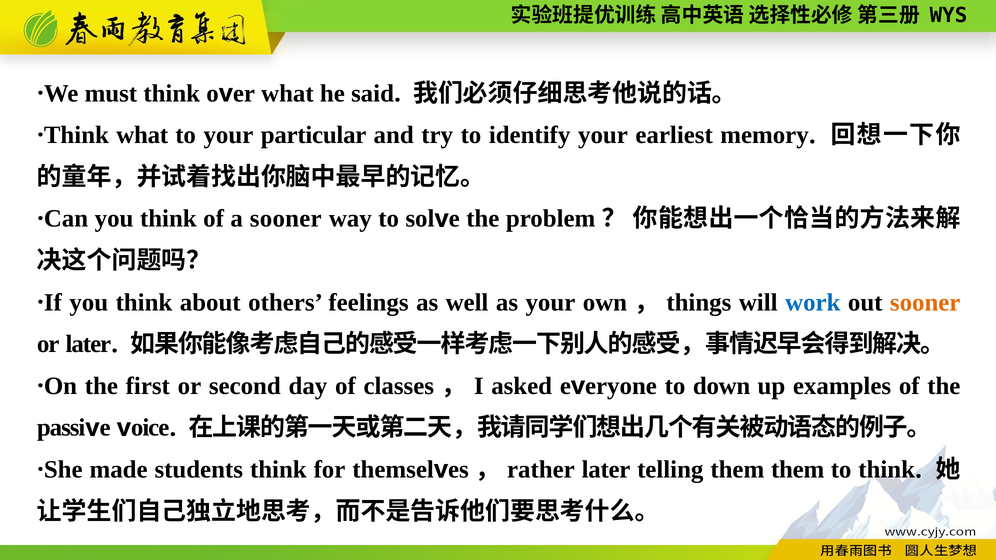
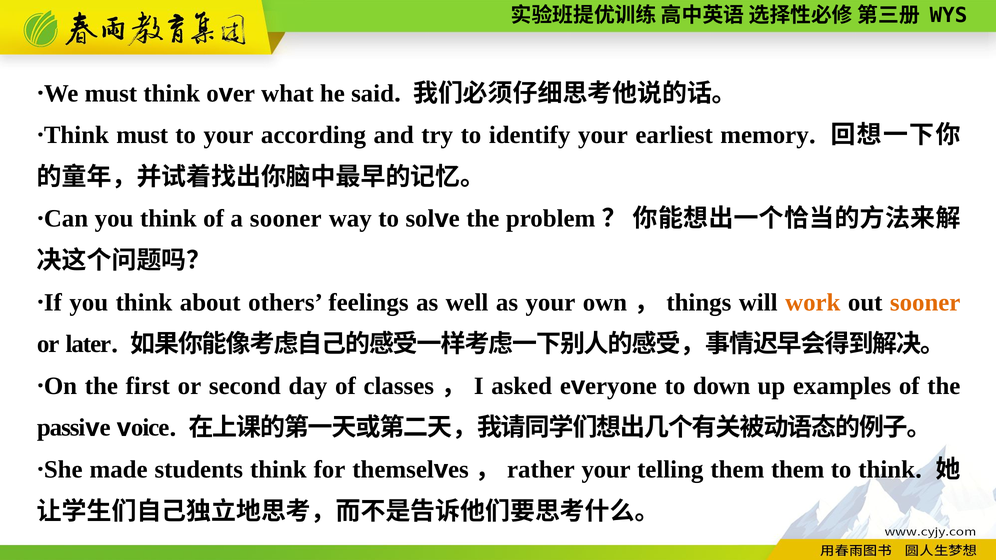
Think what: what -> must (142, 135)
particular: particular -> according (313, 135)
work colour: blue -> orange (813, 302)
later: later -> your (606, 470)
